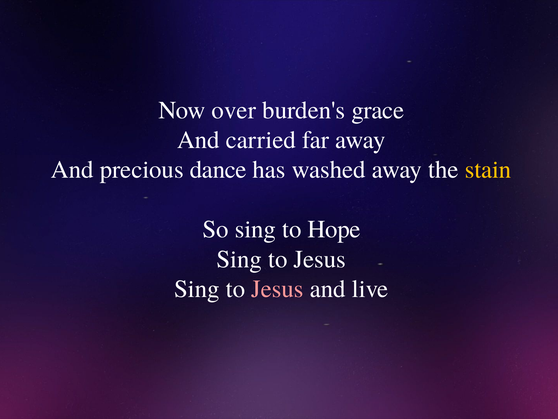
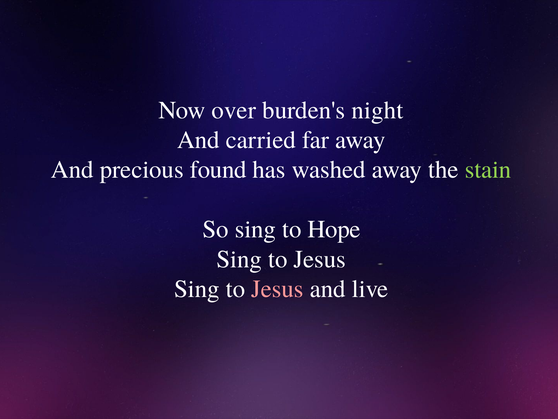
grace: grace -> night (377, 110)
dance: dance -> found (218, 170)
stain colour: yellow -> light green (488, 170)
